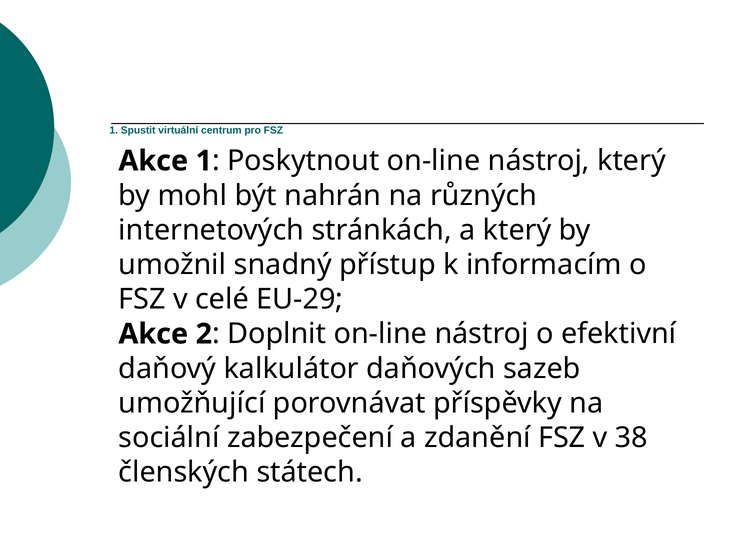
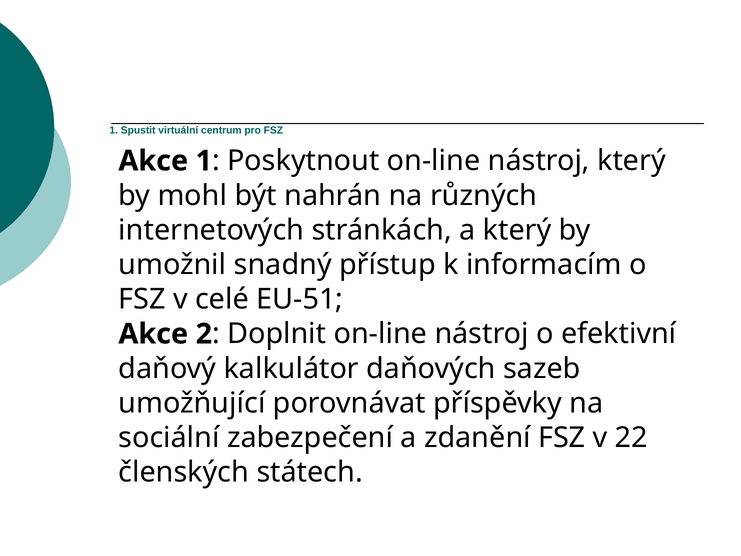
EU-29: EU-29 -> EU-51 (300, 299)
38: 38 -> 22 (631, 438)
